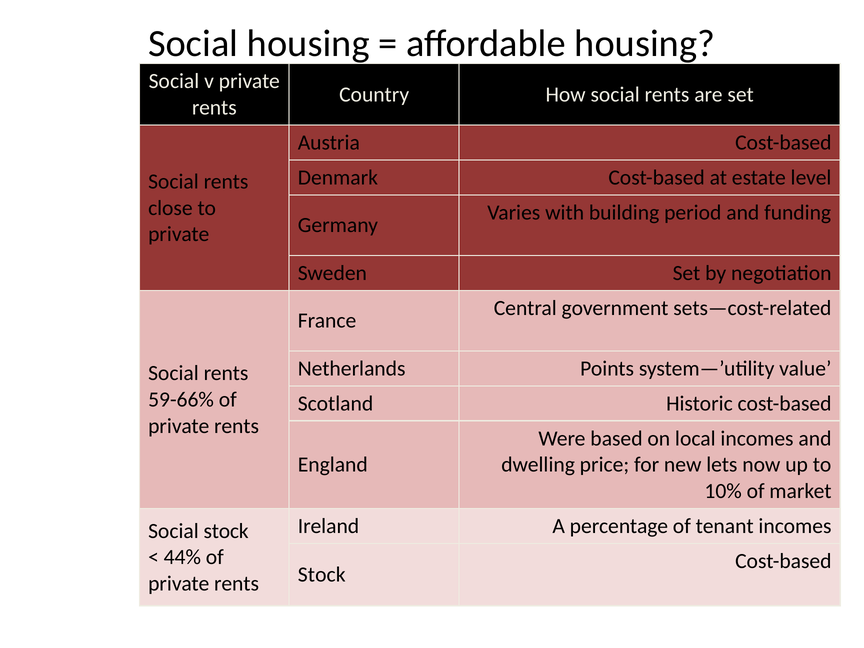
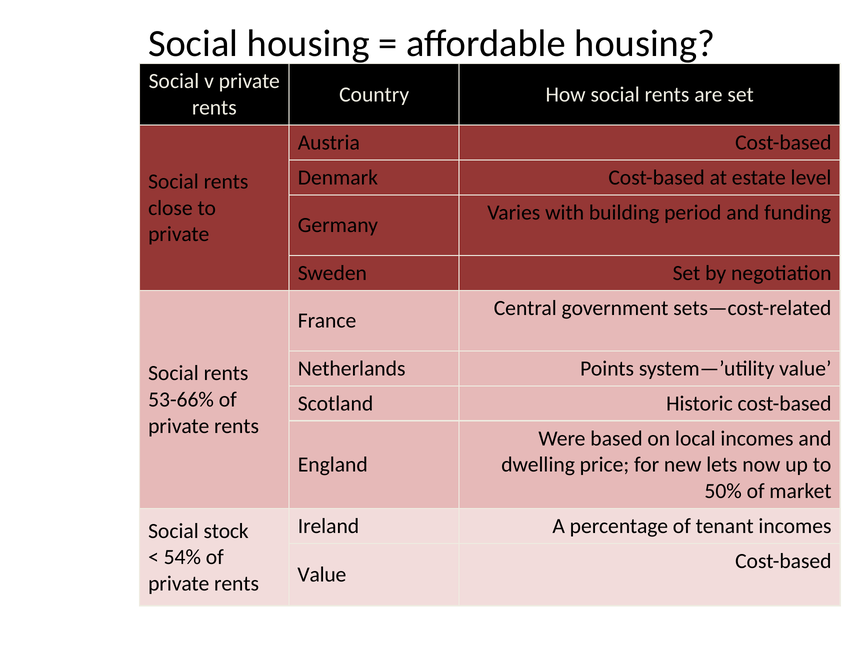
59-66%: 59-66% -> 53-66% (181, 400)
10%: 10% -> 50% (723, 491)
44%: 44% -> 54% (182, 557)
Stock: Stock -> Value (322, 575)
